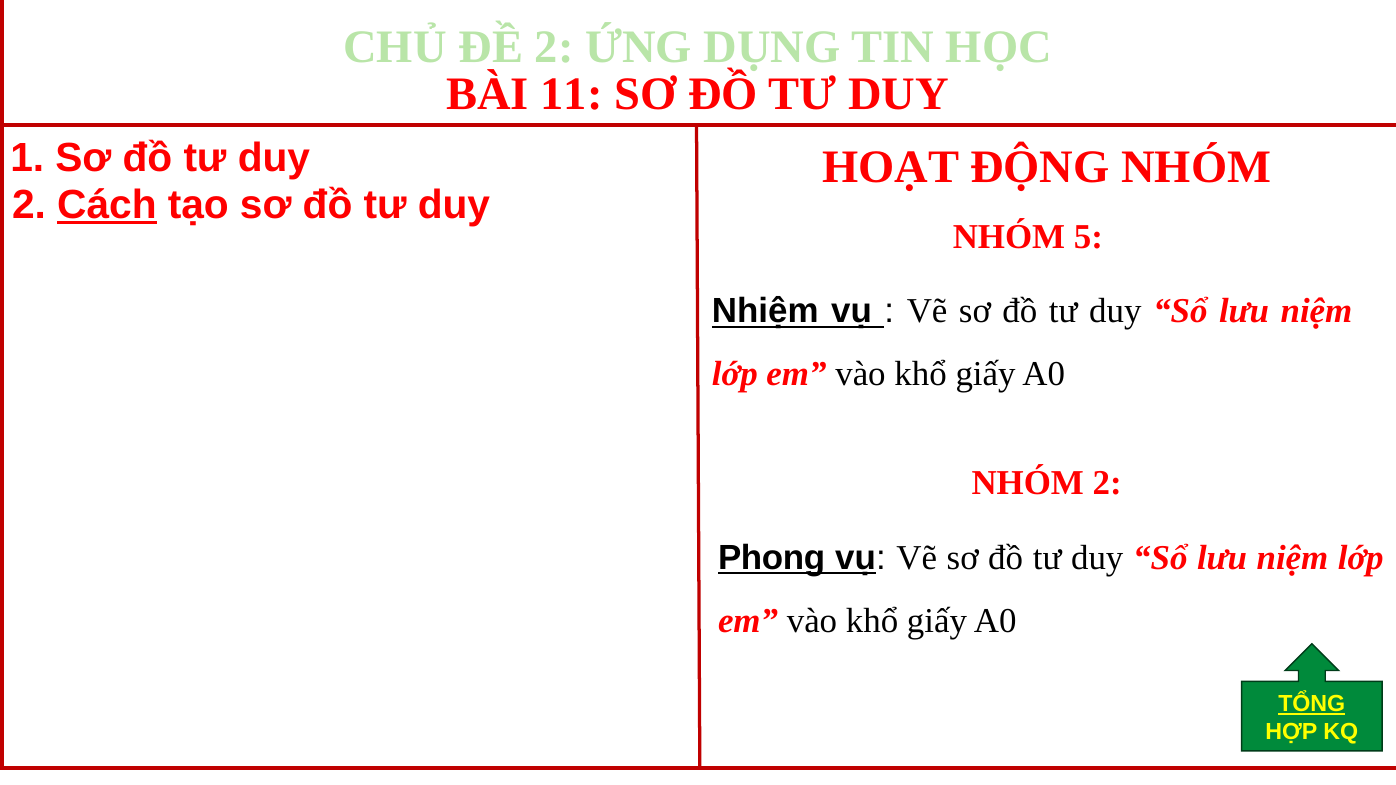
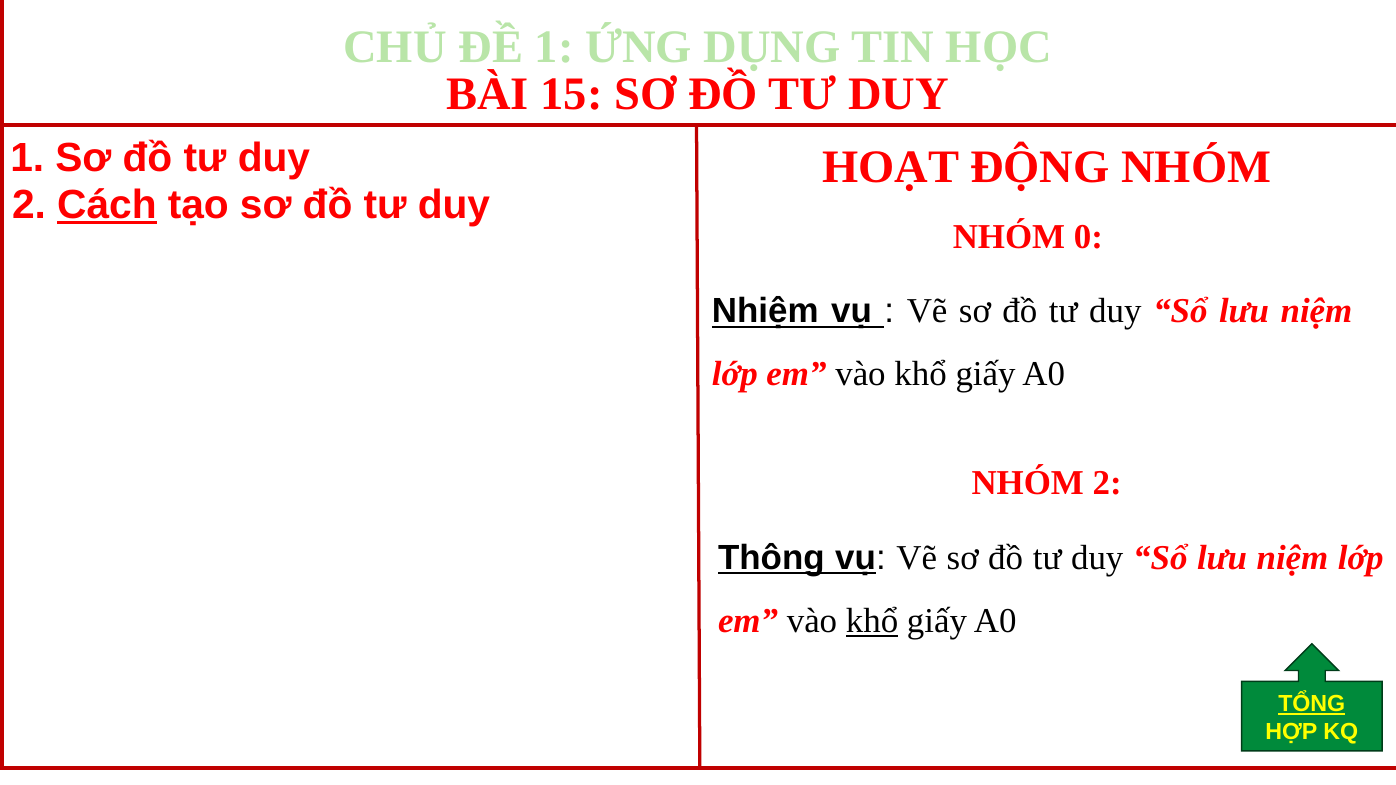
ĐỀ 2: 2 -> 1 (554, 47)
11: 11 -> 15 (572, 94)
5: 5 -> 0 (1088, 237)
Phong: Phong -> Thông (771, 558)
khổ underline: none -> present (872, 621)
